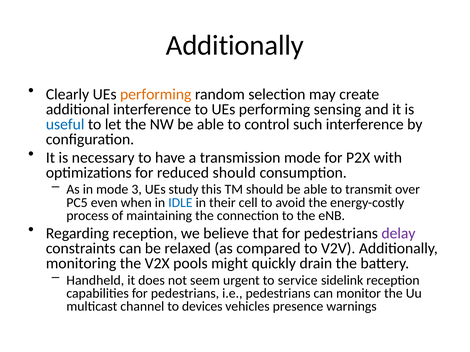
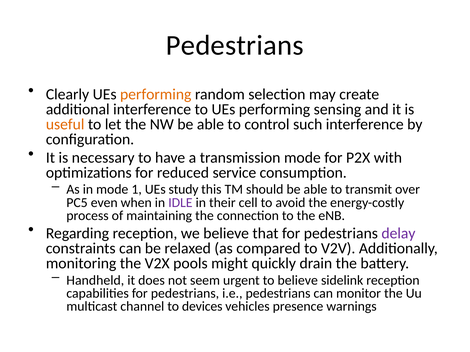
Additionally: Additionally -> Pedestrians (235, 45)
useful colour: blue -> orange (65, 125)
reduced should: should -> service (234, 173)
3: 3 -> 1 (137, 190)
IDLE colour: blue -> purple (180, 203)
to service: service -> believe (298, 281)
